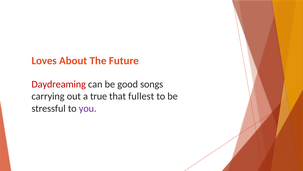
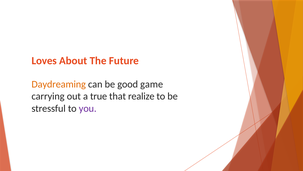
Daydreaming colour: red -> orange (59, 84)
songs: songs -> game (152, 84)
fullest: fullest -> realize (141, 96)
